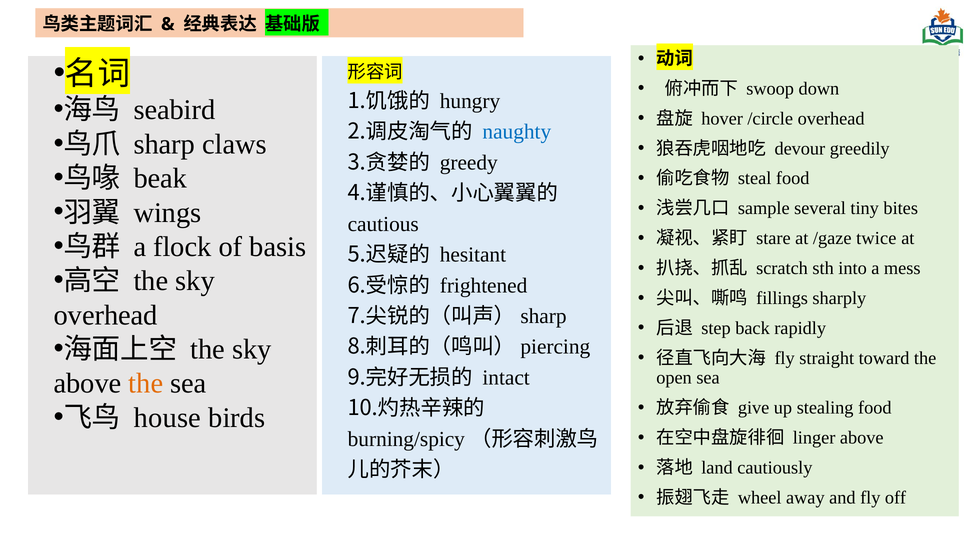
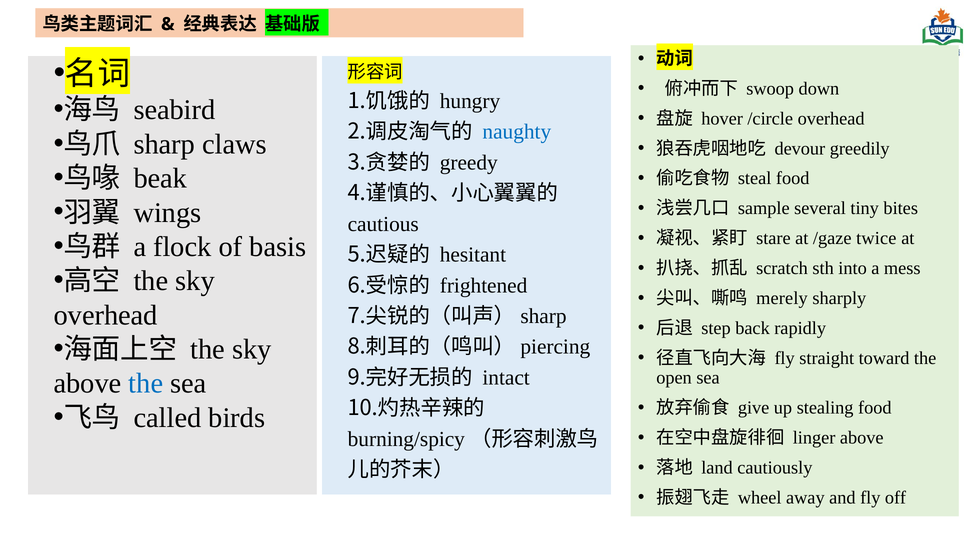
fillings: fillings -> merely (782, 298)
the colour: orange -> blue (146, 384)
house: house -> called (167, 418)
